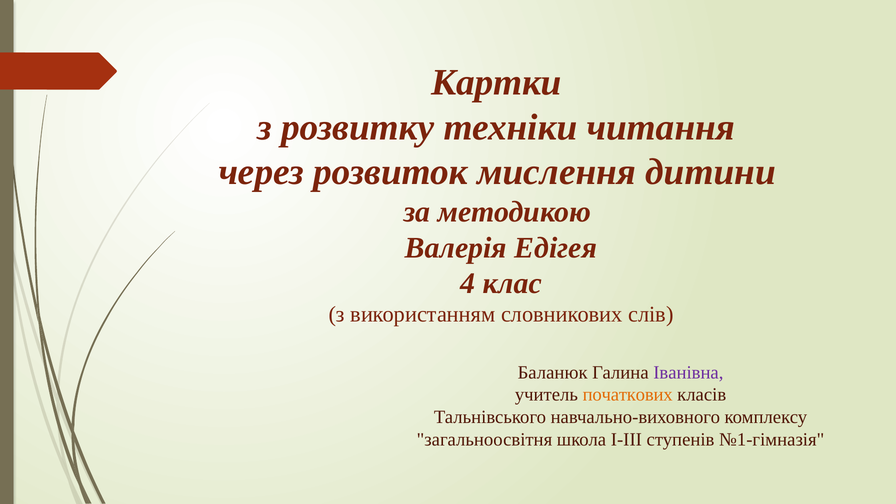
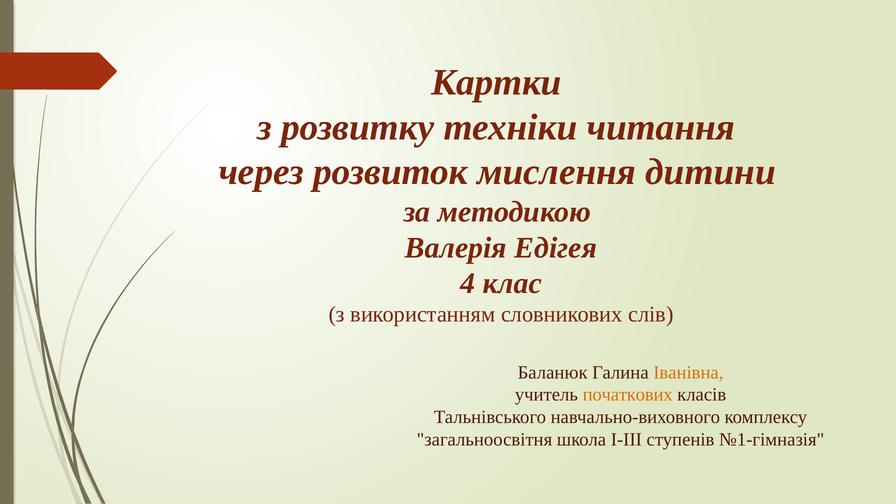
Іванівна colour: purple -> orange (688, 372)
